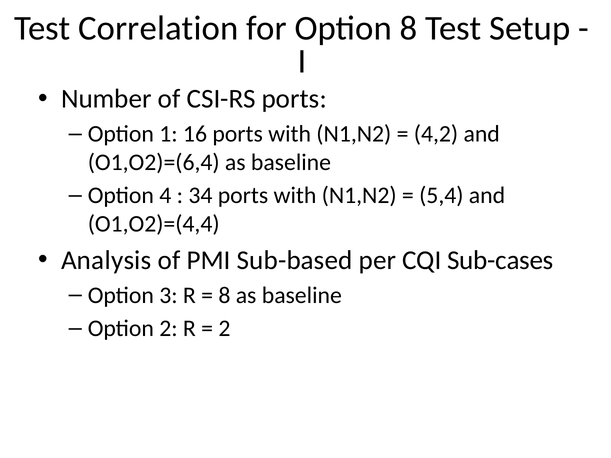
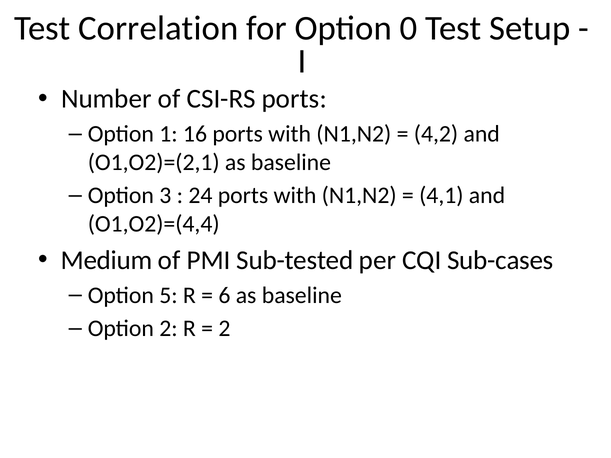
Option 8: 8 -> 0 (409, 28)
O1,O2)=(6,4: O1,O2)=(6,4 -> O1,O2)=(2,1 (154, 163)
4: 4 -> 3 (165, 196)
34: 34 -> 24 (200, 196)
5,4: 5,4 -> 4,1 (441, 196)
Analysis: Analysis -> Medium (107, 260)
Sub-based: Sub-based -> Sub-tested (295, 260)
3: 3 -> 5 (168, 295)
8: 8 -> 6 (224, 295)
